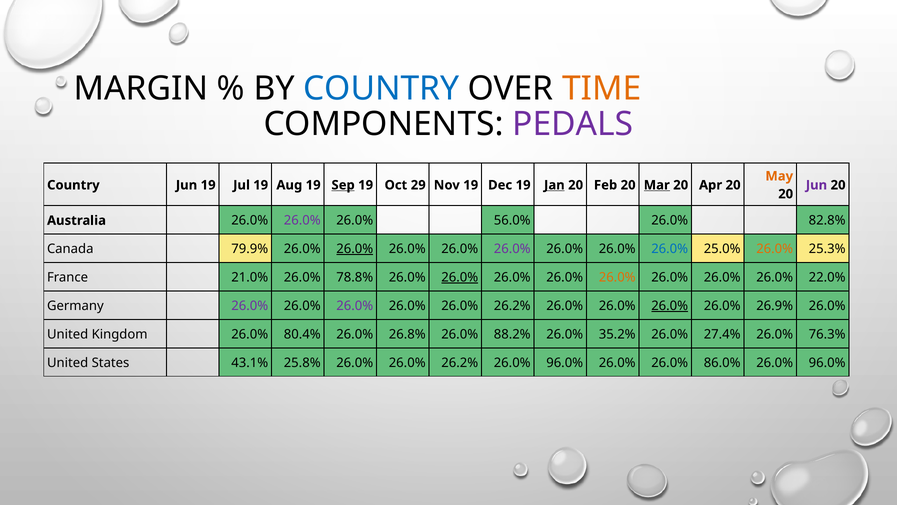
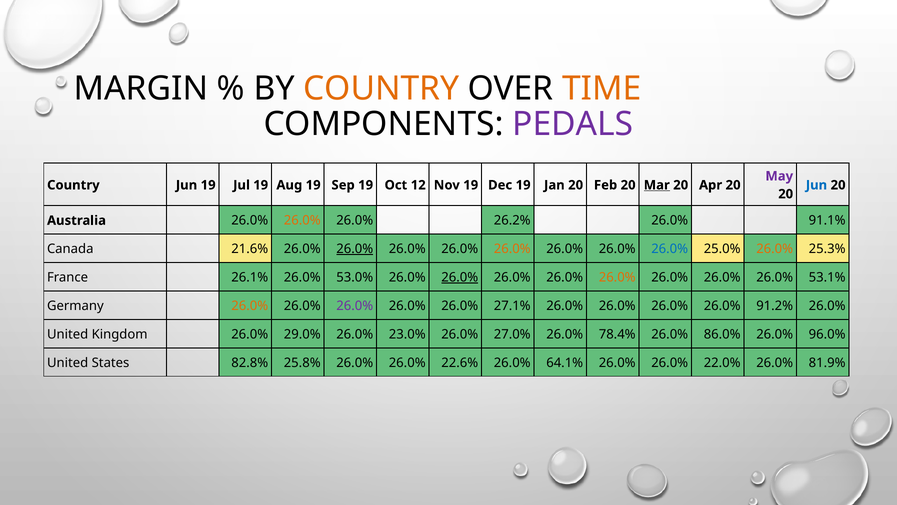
COUNTRY colour: blue -> orange (381, 88)
May colour: orange -> purple (779, 176)
Sep underline: present -> none (343, 185)
29: 29 -> 12 (418, 185)
Jan underline: present -> none (554, 185)
Jun colour: purple -> blue (816, 185)
26.0% colour: purple -> orange (302, 220)
56.0%: 56.0% -> 26.2% (512, 220)
82.8%: 82.8% -> 91.1% (827, 220)
79.9%: 79.9% -> 21.6% (250, 249)
26.0% colour: purple -> orange (512, 249)
21.0%: 21.0% -> 26.1% (250, 277)
78.8%: 78.8% -> 53.0% (355, 277)
22.0%: 22.0% -> 53.1% (827, 277)
26.0% colour: purple -> orange (250, 306)
26.2%: 26.2% -> 27.1% (512, 306)
26.0% underline: present -> none (670, 306)
26.9%: 26.9% -> 91.2% (775, 306)
80.4%: 80.4% -> 29.0% (302, 334)
26.8%: 26.8% -> 23.0% (407, 334)
88.2%: 88.2% -> 27.0% (512, 334)
35.2%: 35.2% -> 78.4% (617, 334)
27.4%: 27.4% -> 86.0% (722, 334)
76.3%: 76.3% -> 96.0% (827, 334)
43.1%: 43.1% -> 82.8% (250, 363)
25.8% 26.0% 26.0% 26.2%: 26.2% -> 22.6% (460, 363)
96.0%: 96.0% -> 64.1% (565, 363)
86.0%: 86.0% -> 22.0% (722, 363)
96.0%: 96.0% -> 81.9% (827, 363)
